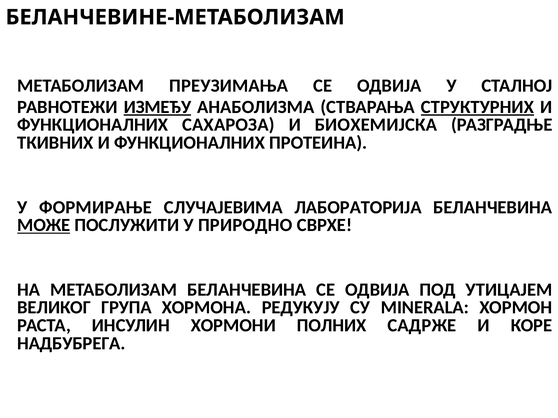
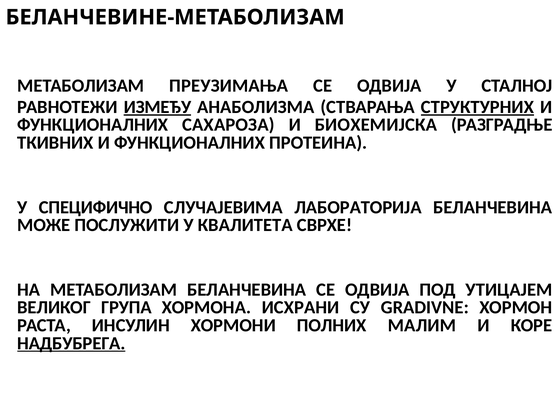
ФОРМИРАЊЕ: ФОРМИРАЊЕ -> СПЕЦИФИЧНО (96, 208)
МОЖЕ underline: present -> none (44, 225)
ПРИРОДНО: ПРИРОДНО -> КВАЛИТЕТА (245, 225)
РЕДУКУЈУ: РЕДУКУЈУ -> ИСХРАНИ (301, 308)
MINERALA: MINERALA -> GRADIVNE (425, 308)
САДРЖЕ: САДРЖЕ -> МАЛИМ (422, 326)
НАДБУБРЕГА underline: none -> present (71, 344)
